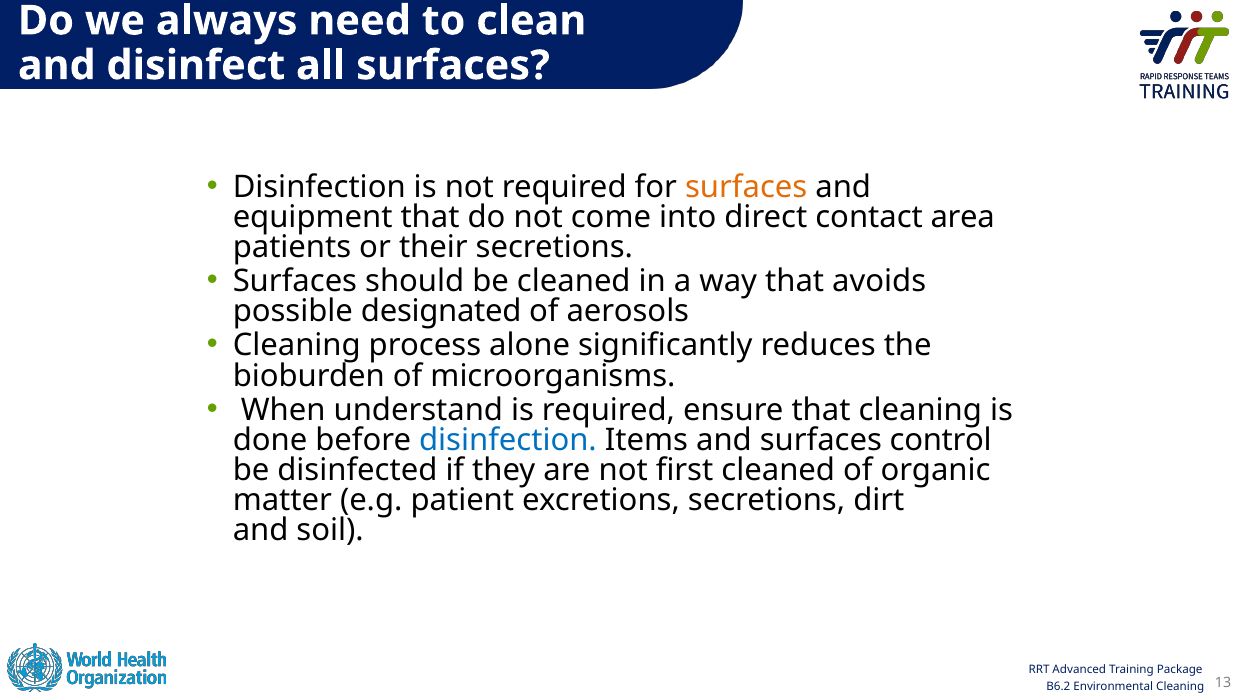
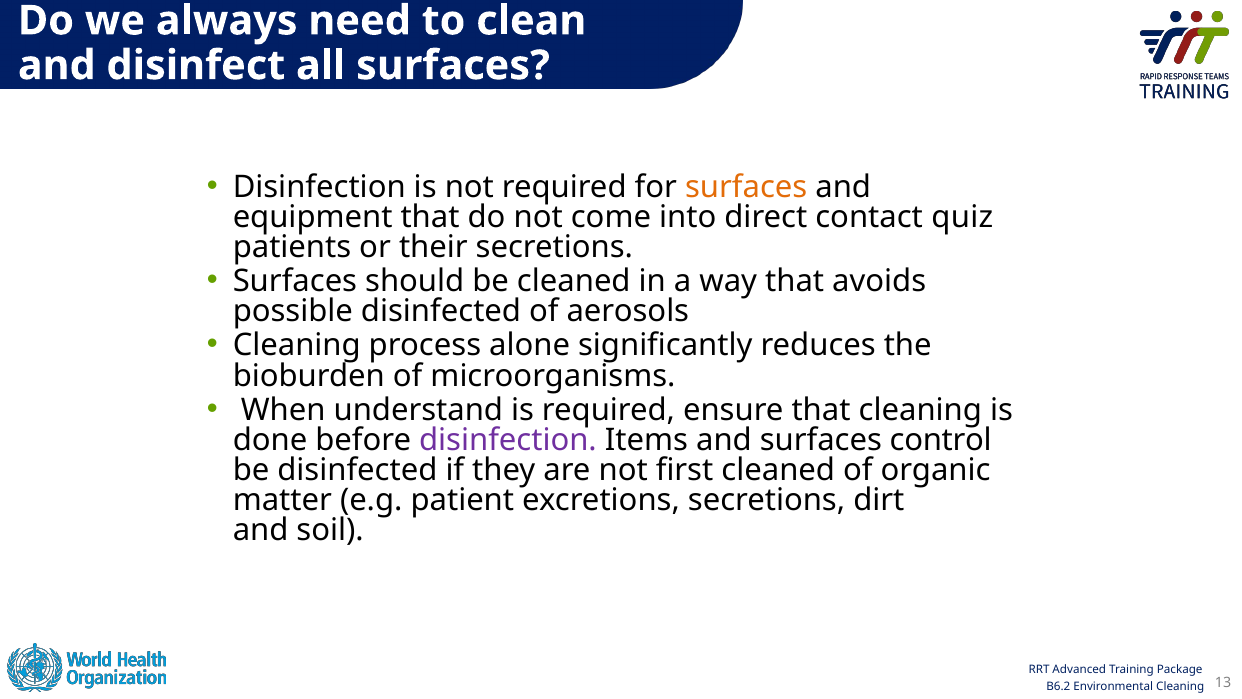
area: area -> quiz (962, 217)
possible designated: designated -> disinfected (441, 311)
disinfection colour: blue -> purple (508, 440)
